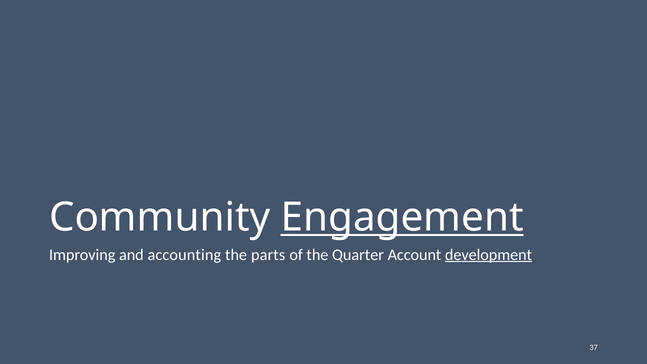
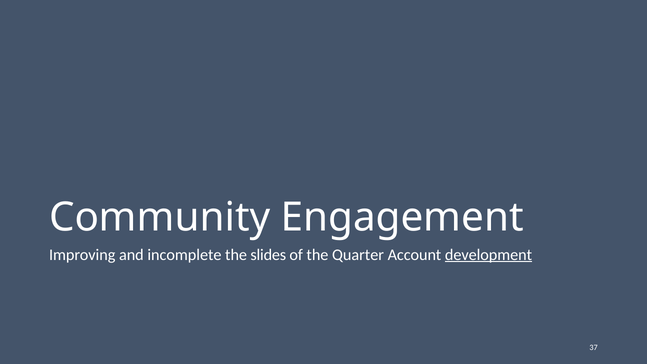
Engagement underline: present -> none (402, 218)
accounting: accounting -> incomplete (184, 255)
parts: parts -> slides (268, 255)
